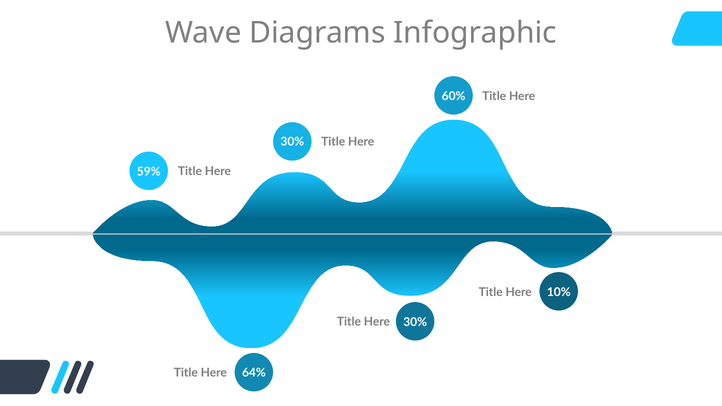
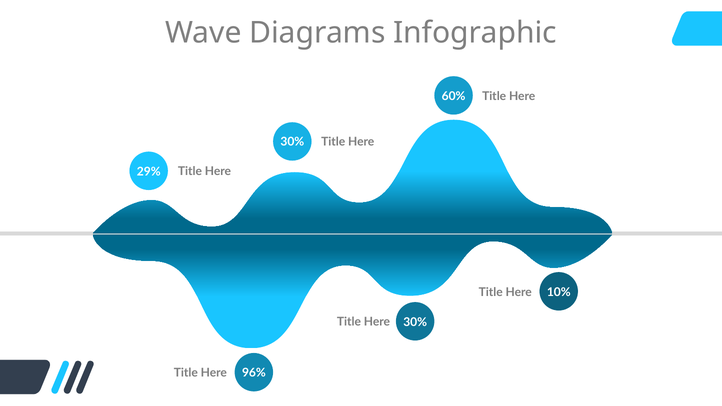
59%: 59% -> 29% (149, 172)
64%: 64% -> 96% (254, 373)
